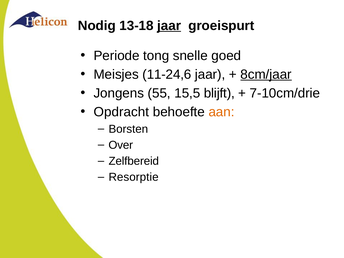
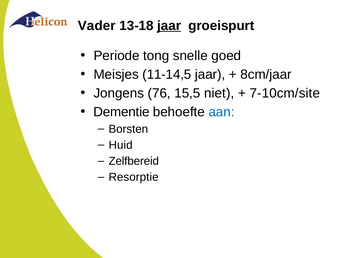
Nodig: Nodig -> Vader (97, 26)
11-24,6: 11-24,6 -> 11-14,5 (167, 74)
8cm/jaar underline: present -> none (266, 74)
55: 55 -> 76 (159, 93)
blijft: blijft -> niet (219, 93)
7-10cm/drie: 7-10cm/drie -> 7-10cm/site (285, 93)
Opdracht: Opdracht -> Dementie (121, 112)
aan colour: orange -> blue (222, 112)
Over: Over -> Huid (121, 145)
